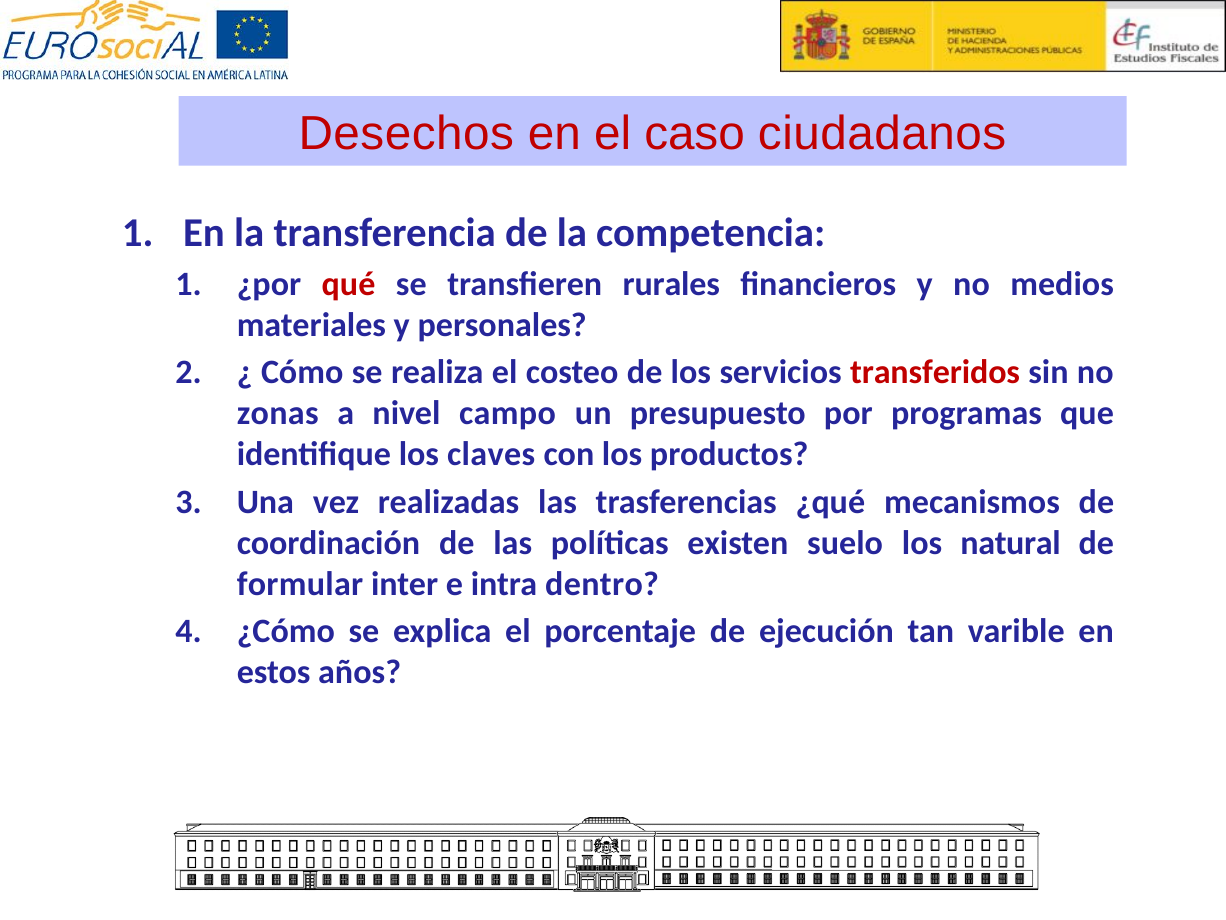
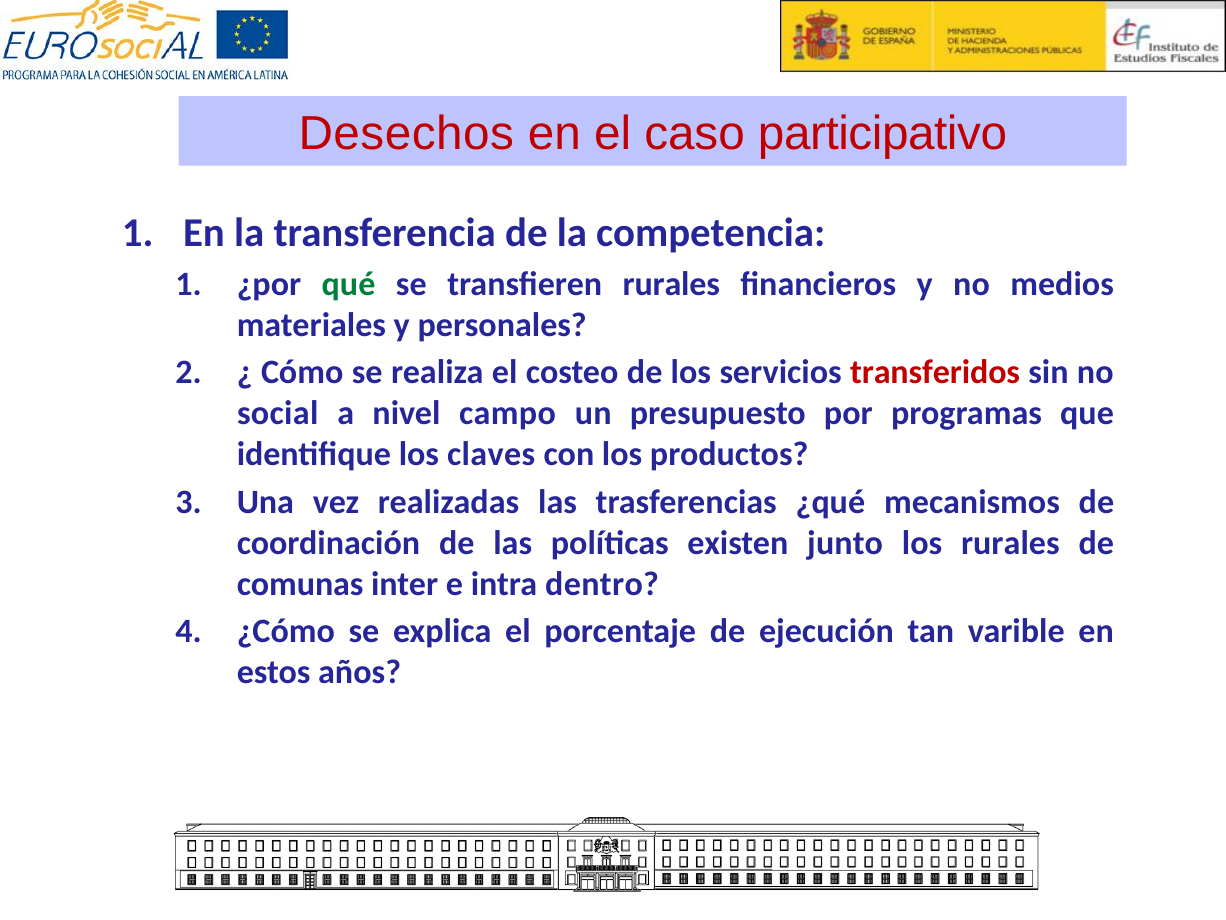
ciudadanos: ciudadanos -> participativo (882, 134)
qué colour: red -> green (349, 284)
zonas: zonas -> social (278, 413)
suelo: suelo -> junto (845, 543)
los natural: natural -> rurales (1010, 543)
formular: formular -> comunas (300, 584)
